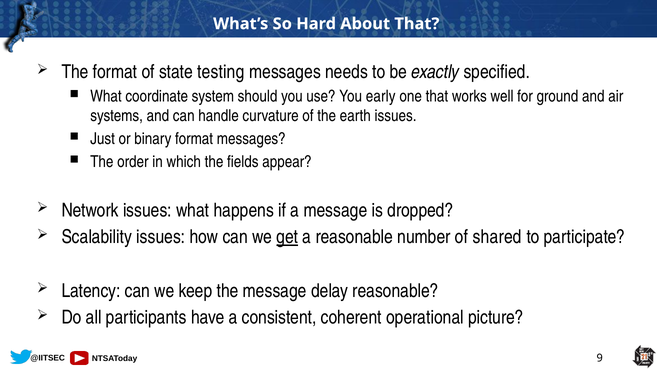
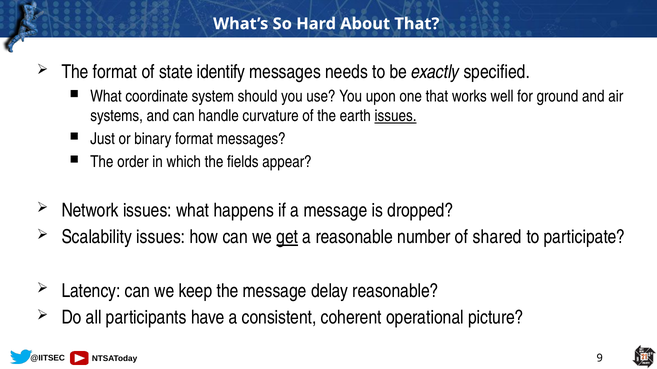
testing: testing -> identify (221, 72)
early: early -> upon (381, 97)
issues underline: none -> present (396, 116)
